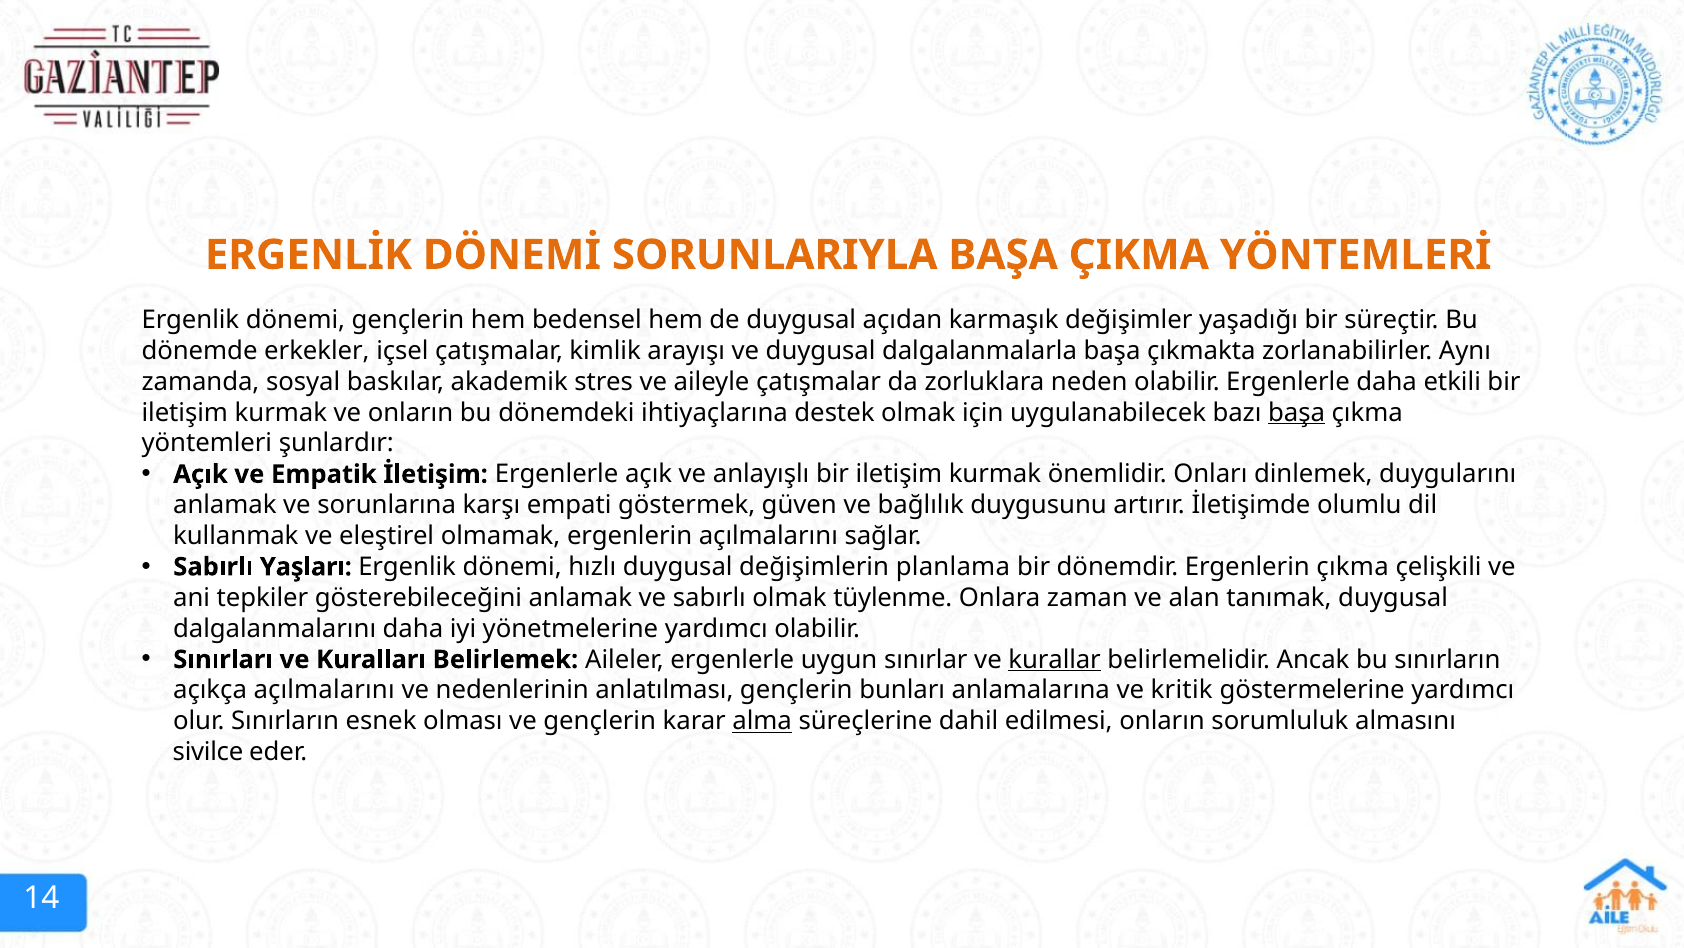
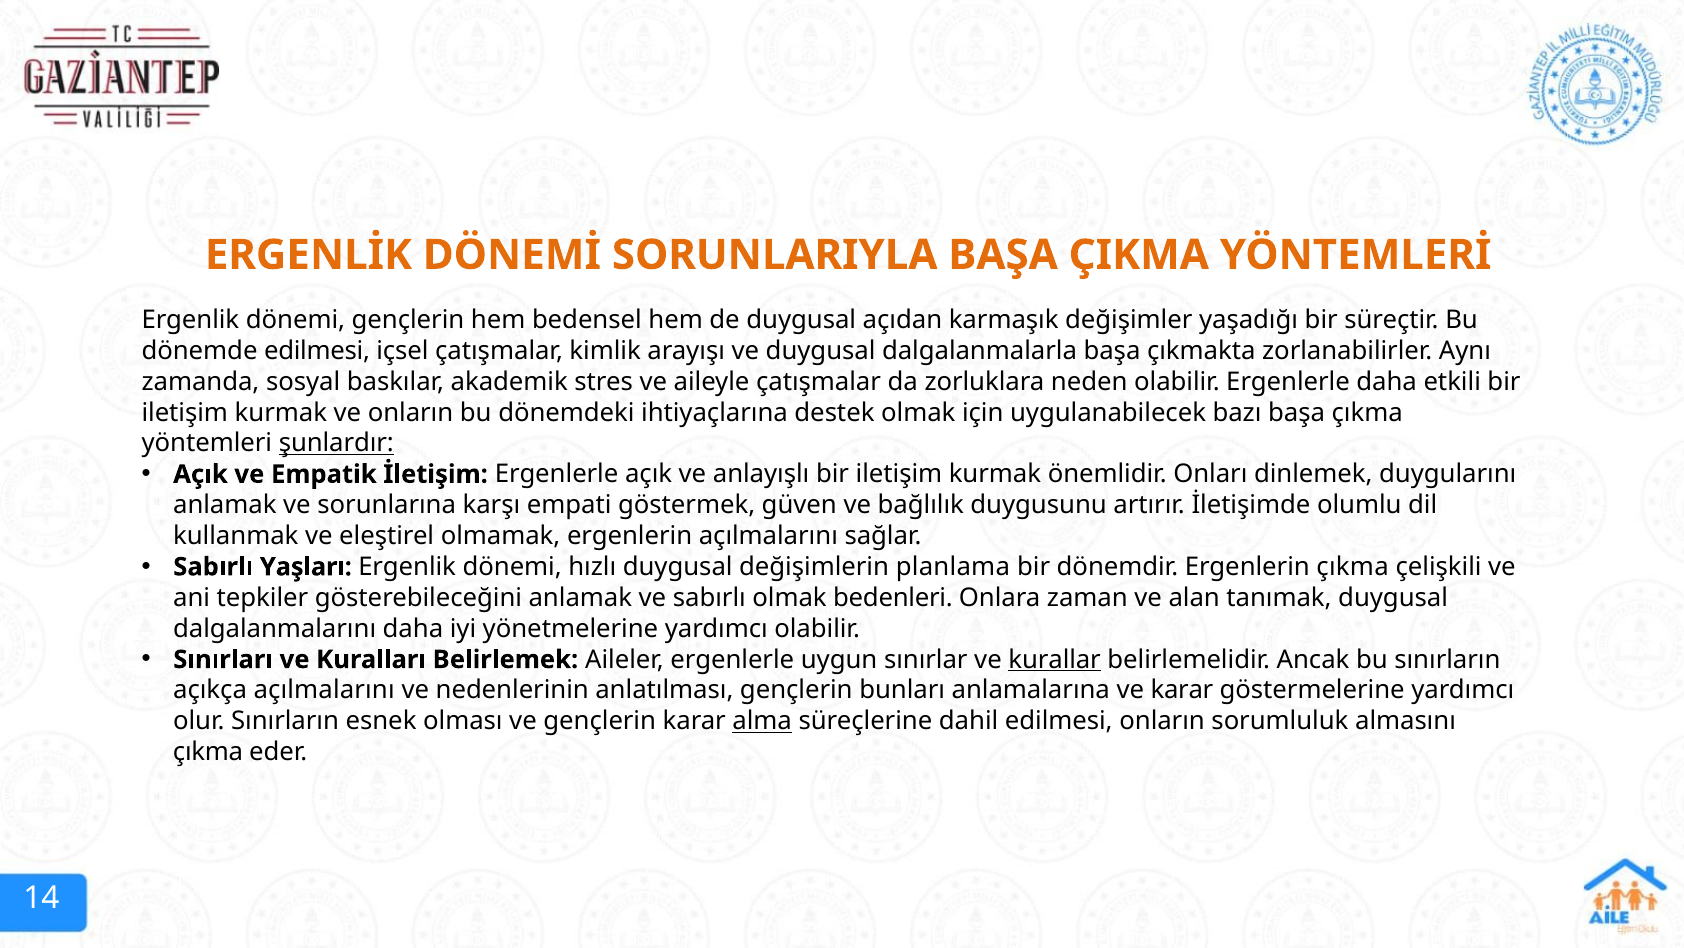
dönemde erkekler: erkekler -> edilmesi (317, 350)
başa underline: present -> none (1297, 412)
şunlardır underline: none -> present (336, 443)
tüylenme: tüylenme -> bedenleri (893, 597)
ve kritik: kritik -> karar (1182, 690)
sivilce: sivilce -> çıkma (208, 752)
